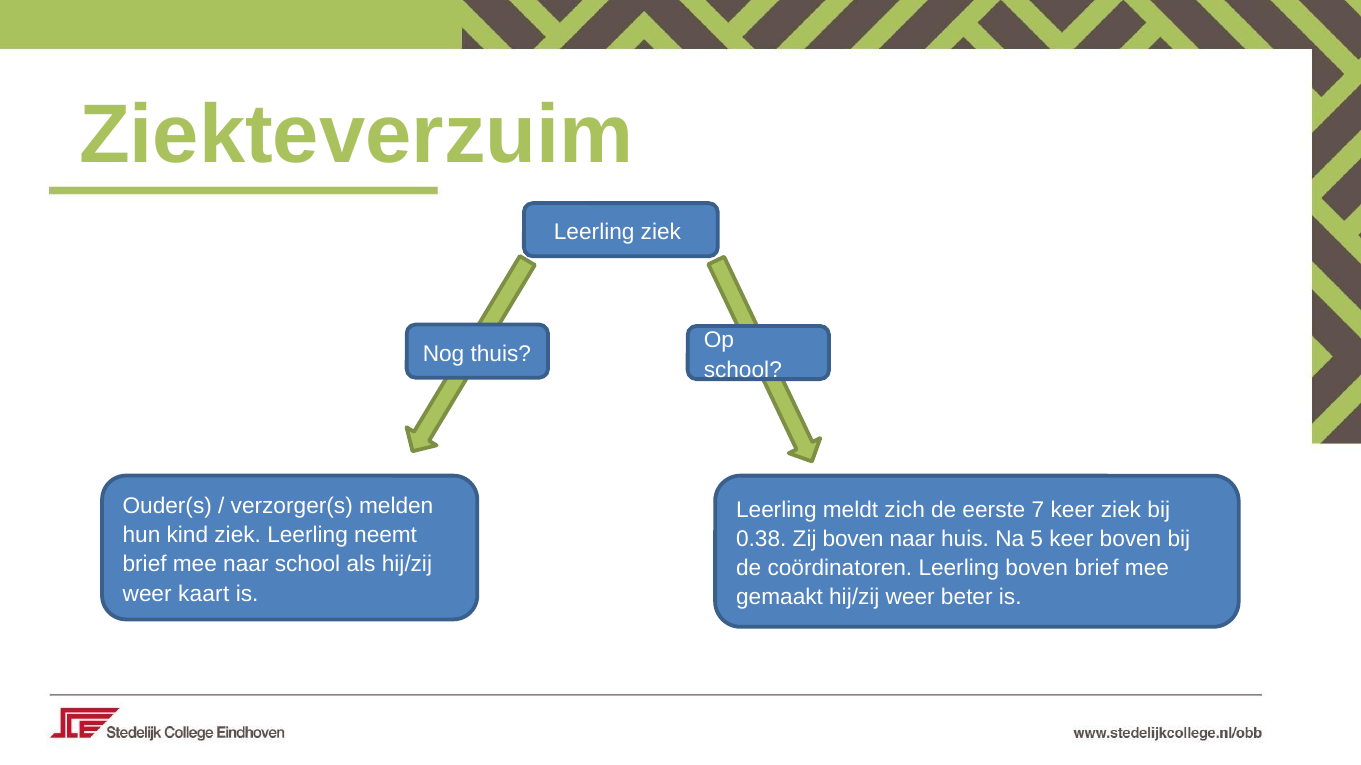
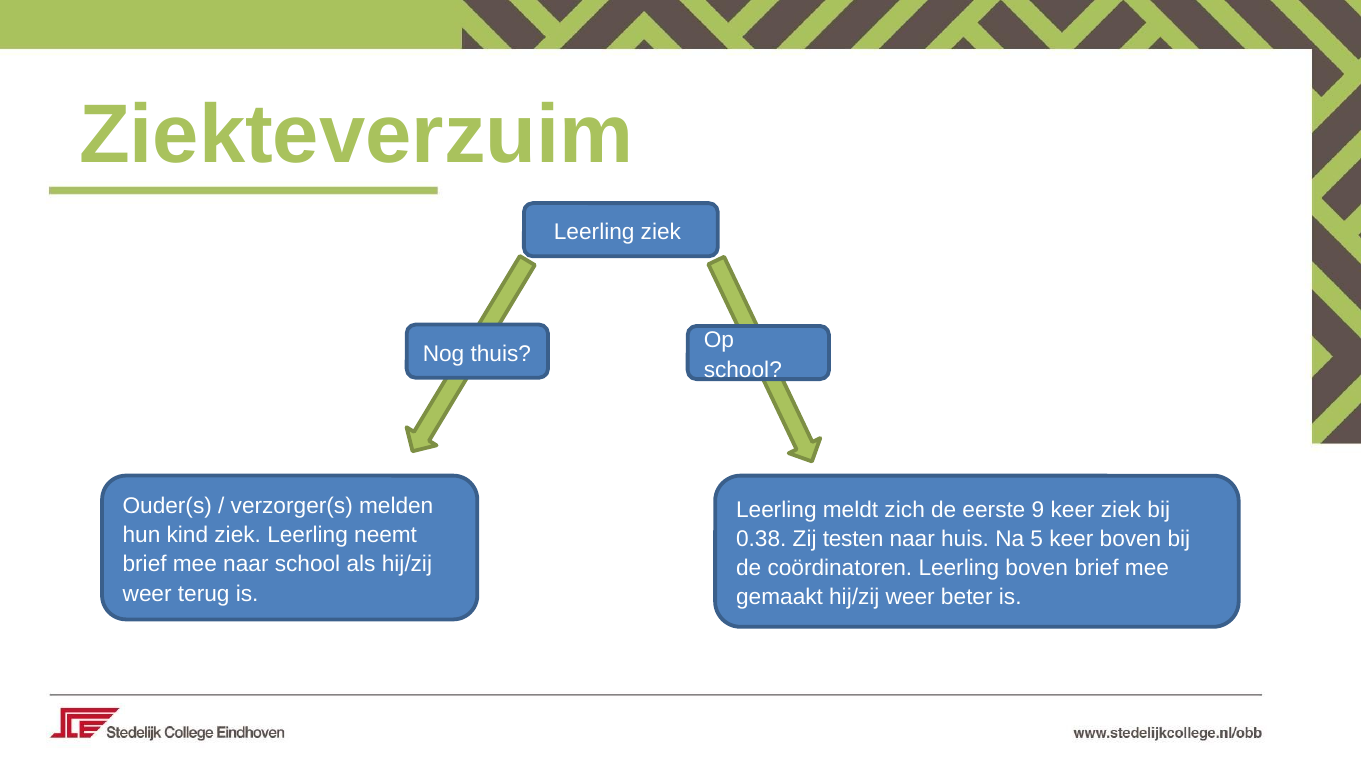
7: 7 -> 9 (1038, 511)
Zij boven: boven -> testen (853, 540)
kaart: kaart -> terug (204, 594)
